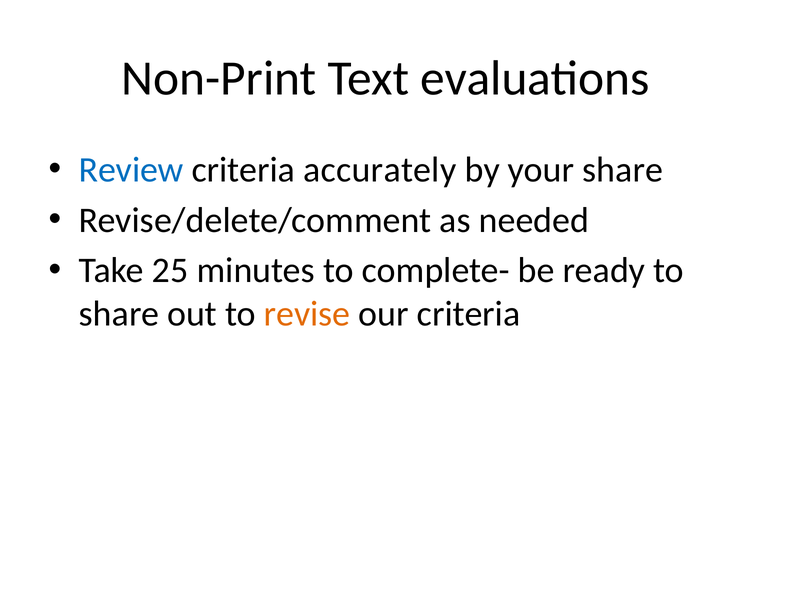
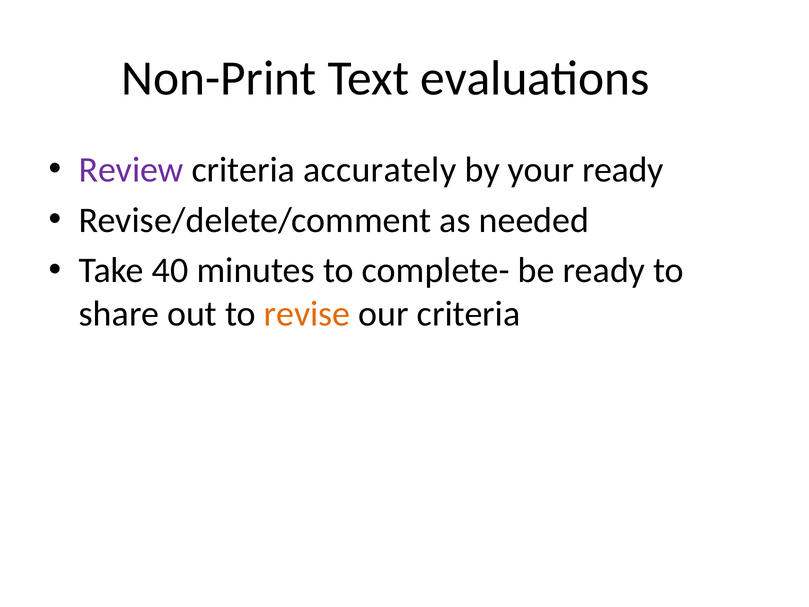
Review colour: blue -> purple (131, 170)
your share: share -> ready (623, 170)
25: 25 -> 40 (170, 270)
